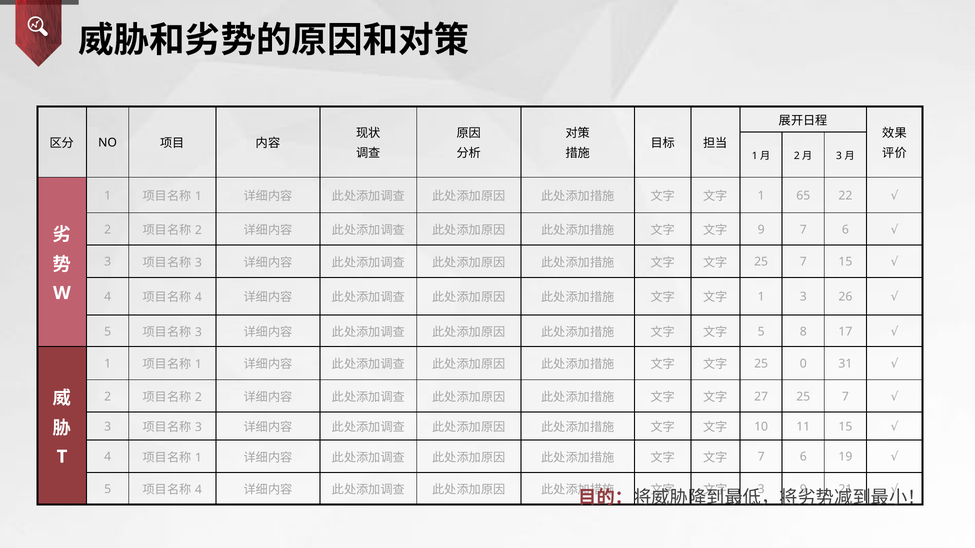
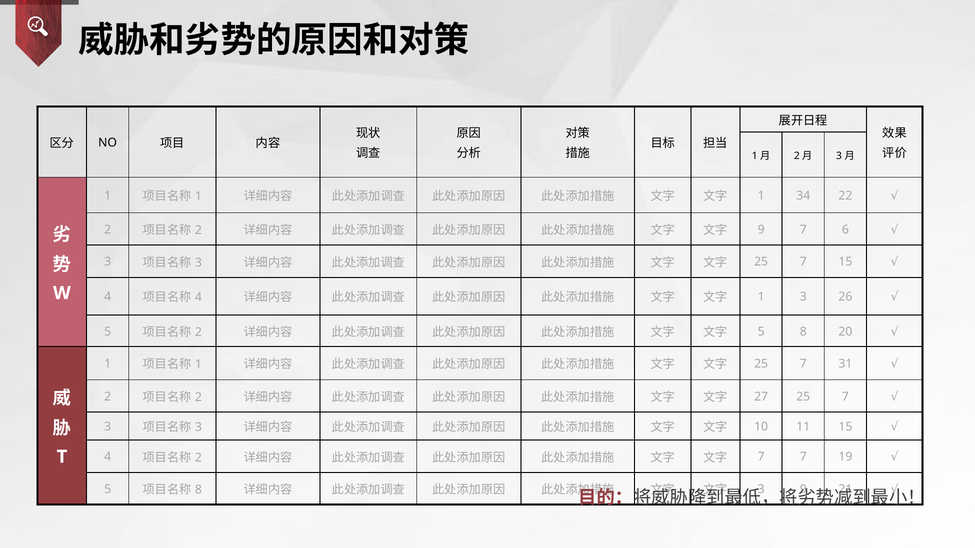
65: 65 -> 34 (803, 196)
3: 3 -> 2 (198, 332)
17: 17 -> 20 (845, 332)
0: 0 -> 7 (803, 364)
1: 1 -> 2 (198, 458)
6: 6 -> 7 (803, 457)
4: 4 -> 8 (198, 490)
